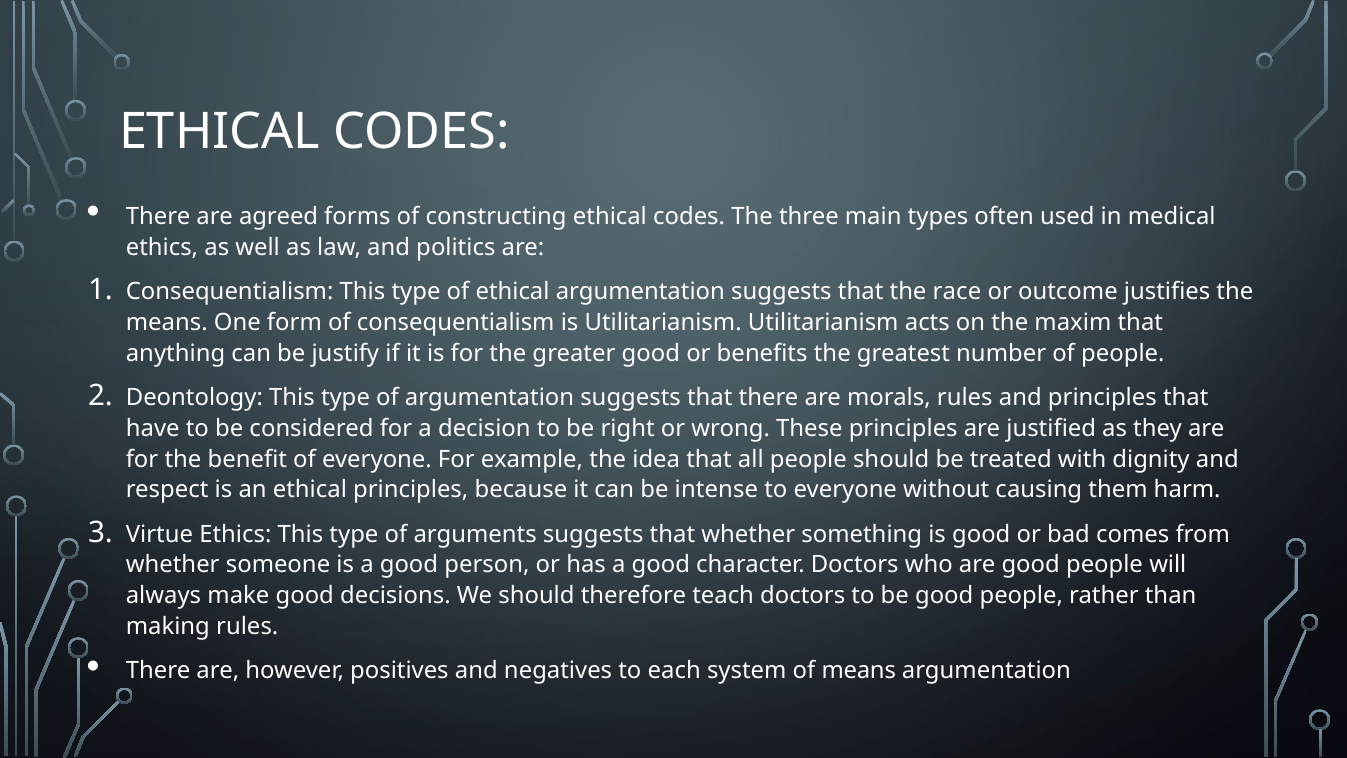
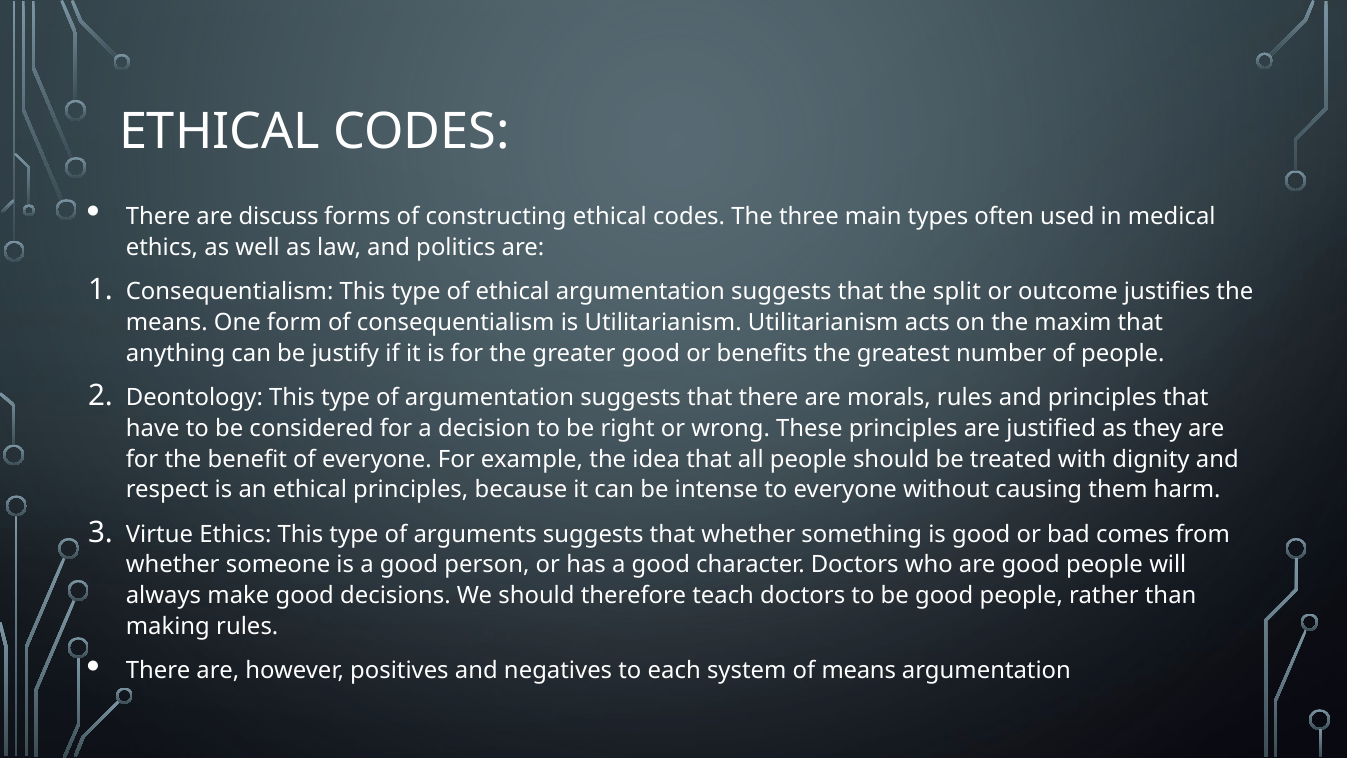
agreed: agreed -> discuss (279, 216)
race: race -> split (957, 292)
